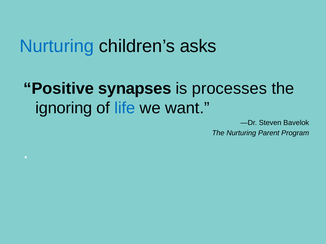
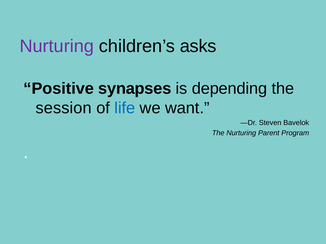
Nurturing colour: blue -> purple (57, 46)
processes: processes -> depending (230, 89)
ignoring: ignoring -> session (64, 108)
